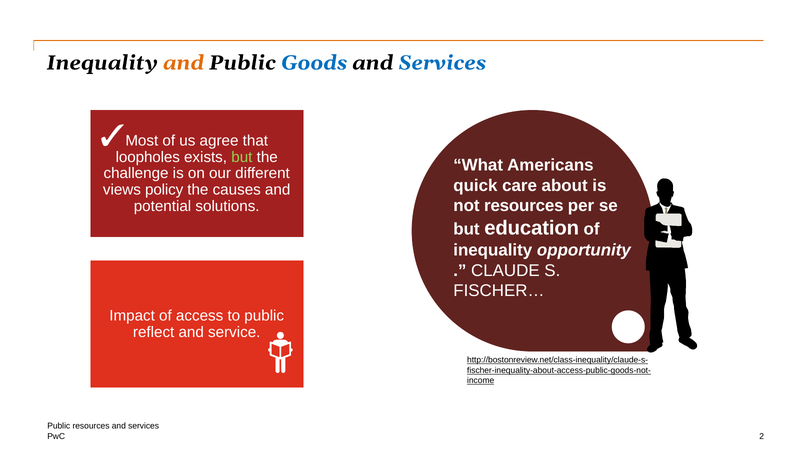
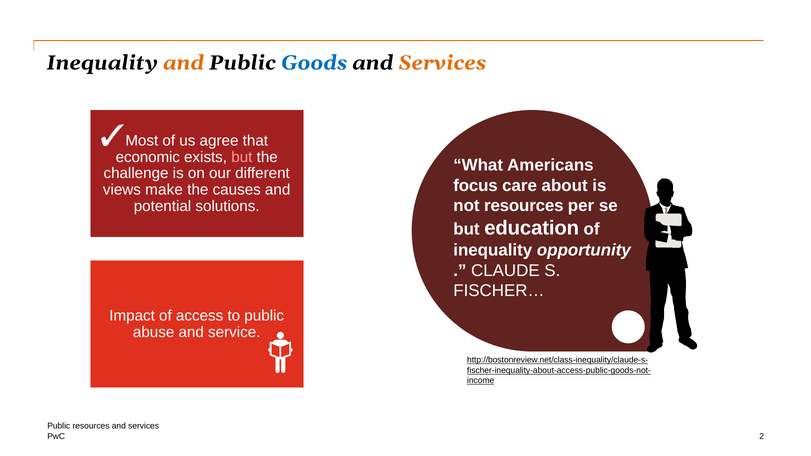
Services colour: blue -> orange (442, 63)
loopholes: loopholes -> economic (148, 157)
but colour: light green -> pink (242, 157)
quick: quick -> focus (475, 186)
policy: policy -> make (164, 190)
reflect: reflect -> abuse (154, 332)
